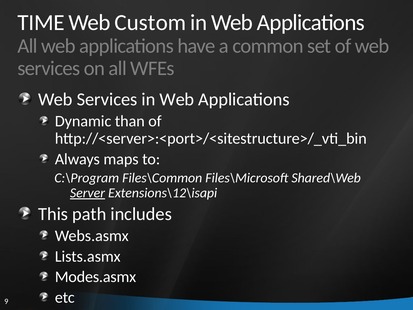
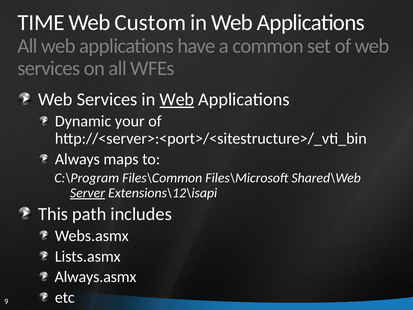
Web underline: none -> present (177, 99)
than: than -> your (130, 121)
Modes.asmx: Modes.asmx -> Always.asmx (96, 277)
